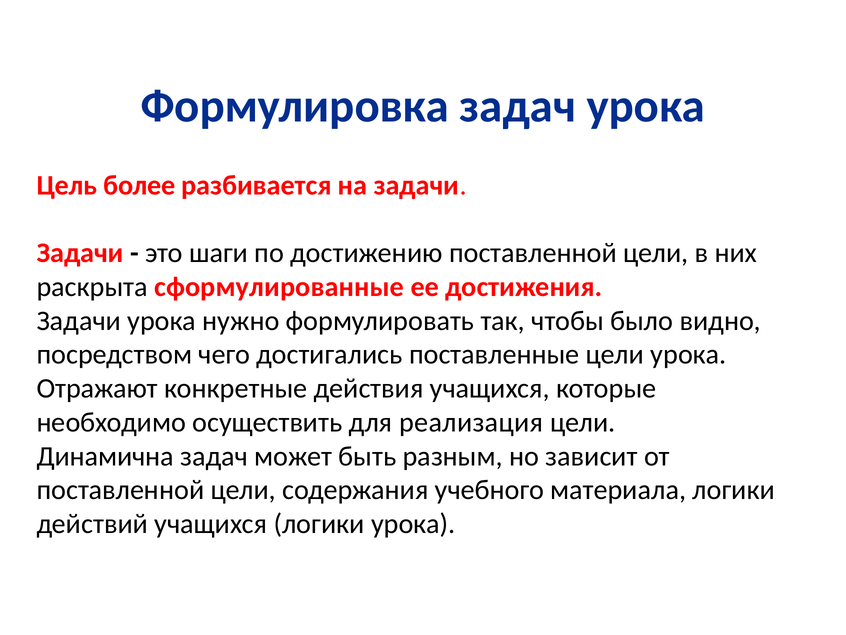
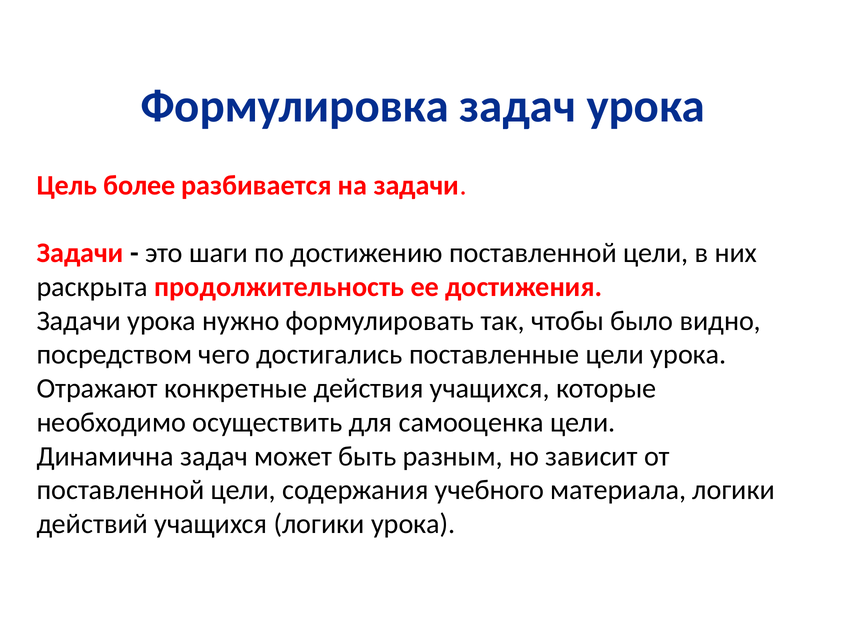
сформулированные: сформулированные -> продолжительность (279, 287)
реализация: реализация -> самооценка (471, 422)
